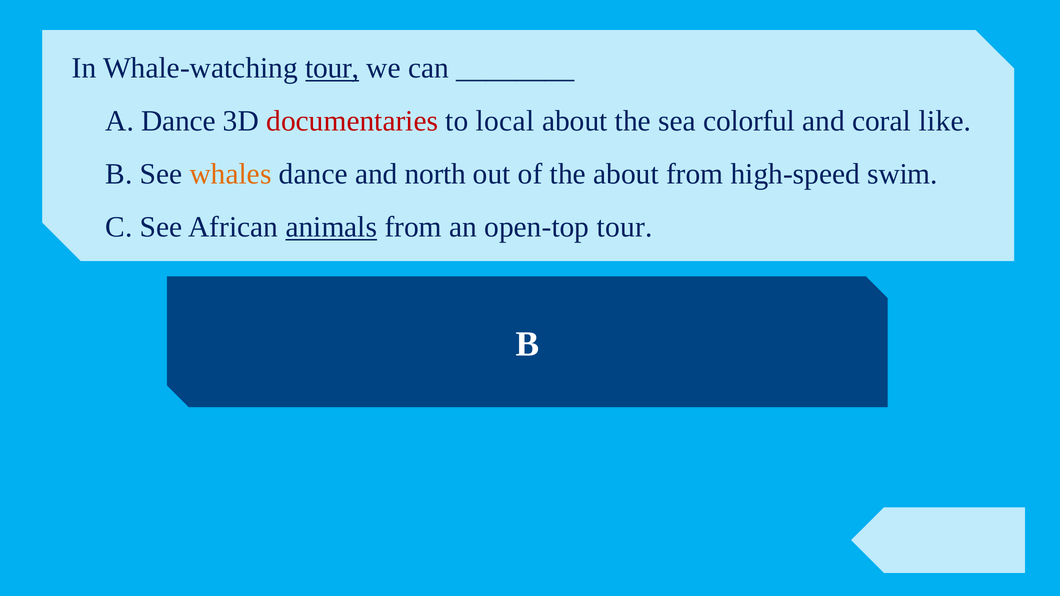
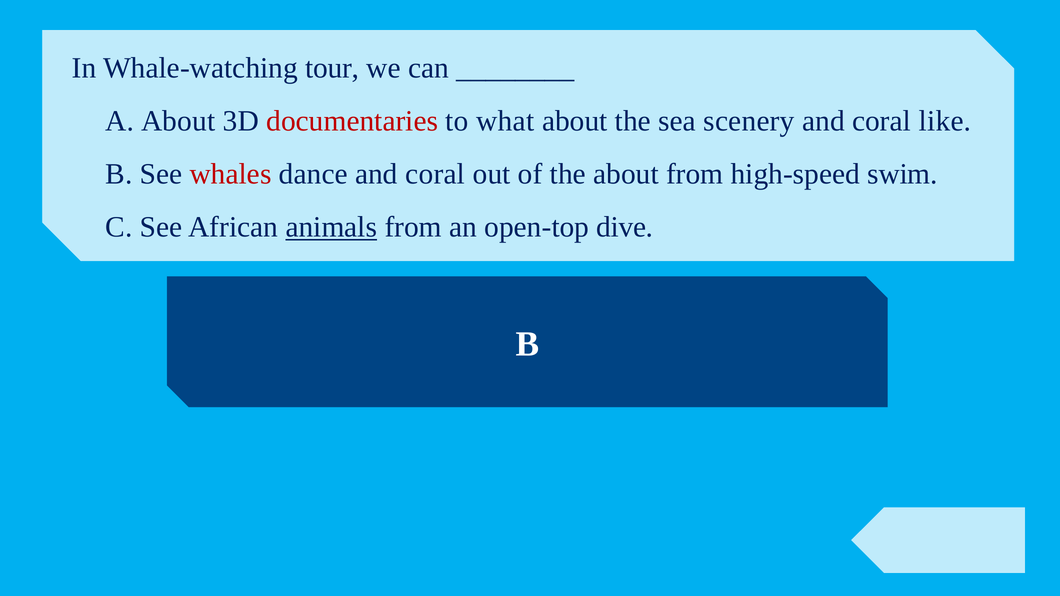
tour underline: present -> none (332, 68)
A Dance: Dance -> About (178, 121)
local: local -> what (505, 121)
colorful: colorful -> scenery (749, 121)
whales colour: orange -> red (231, 174)
dance and north: north -> coral (435, 174)
open-top tour: tour -> dive (625, 227)
